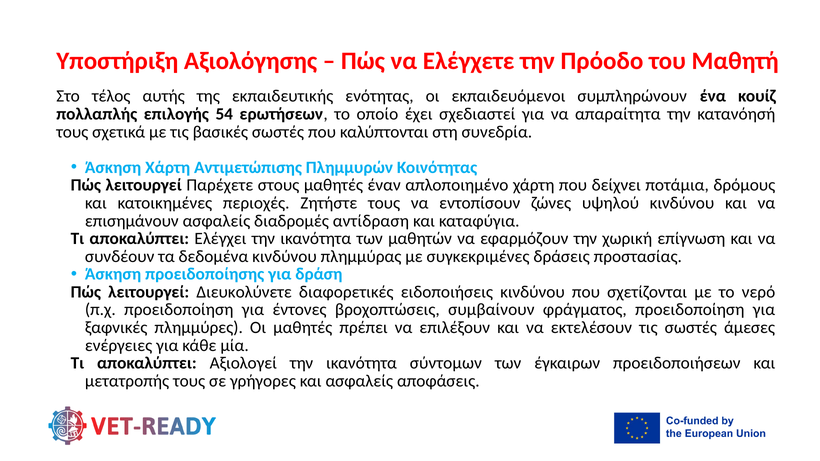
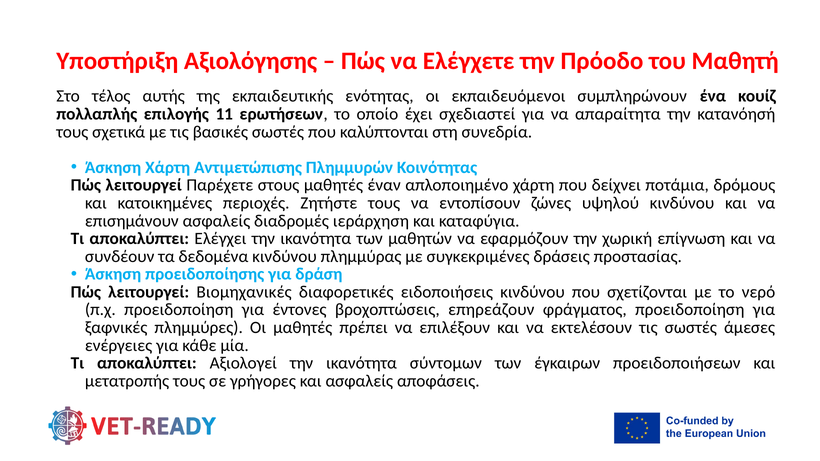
54: 54 -> 11 (224, 114)
αντίδραση: αντίδραση -> ιεράρχηση (371, 221)
Διευκολύνετε: Διευκολύνετε -> Βιομηχανικές (244, 292)
συμβαίνουν: συμβαίνουν -> επηρεάζουν (491, 310)
